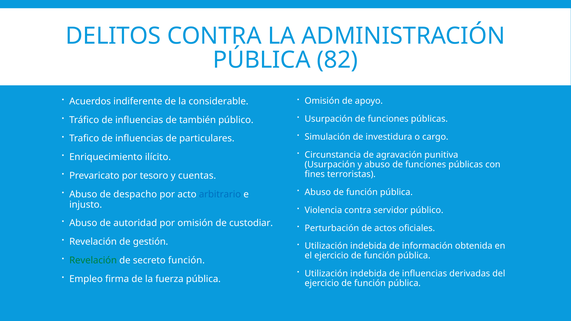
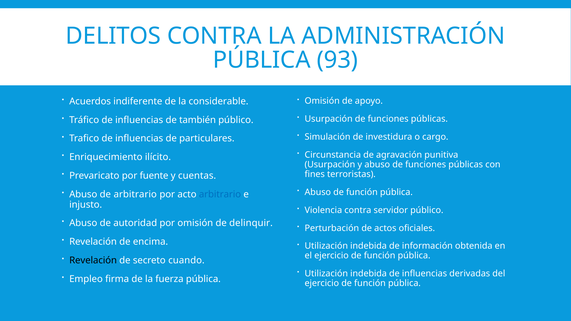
82: 82 -> 93 (337, 60)
tesoro: tesoro -> fuente (154, 176)
de despacho: despacho -> arbitrario (135, 194)
custodiar: custodiar -> delinquir (251, 223)
gestión: gestión -> encima (151, 242)
Revelación colour: green -> black (93, 260)
secreto función: función -> cuando (186, 260)
